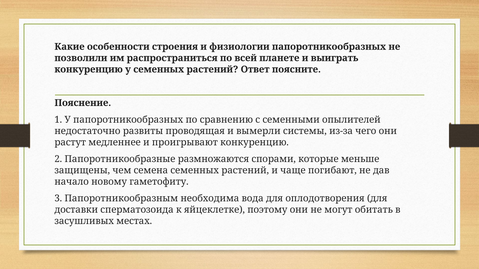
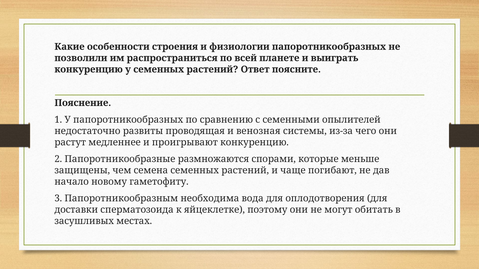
вымерли: вымерли -> венозная (258, 131)
